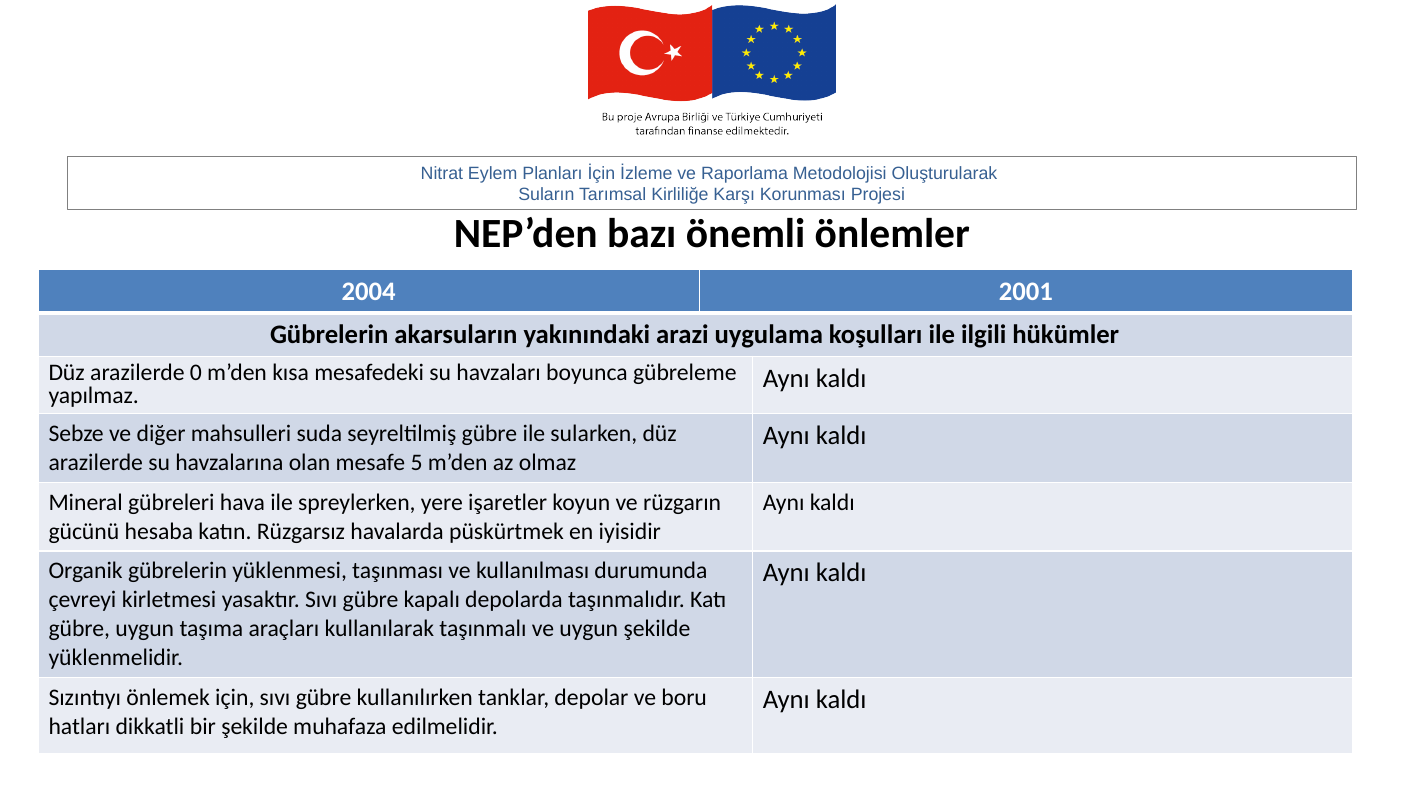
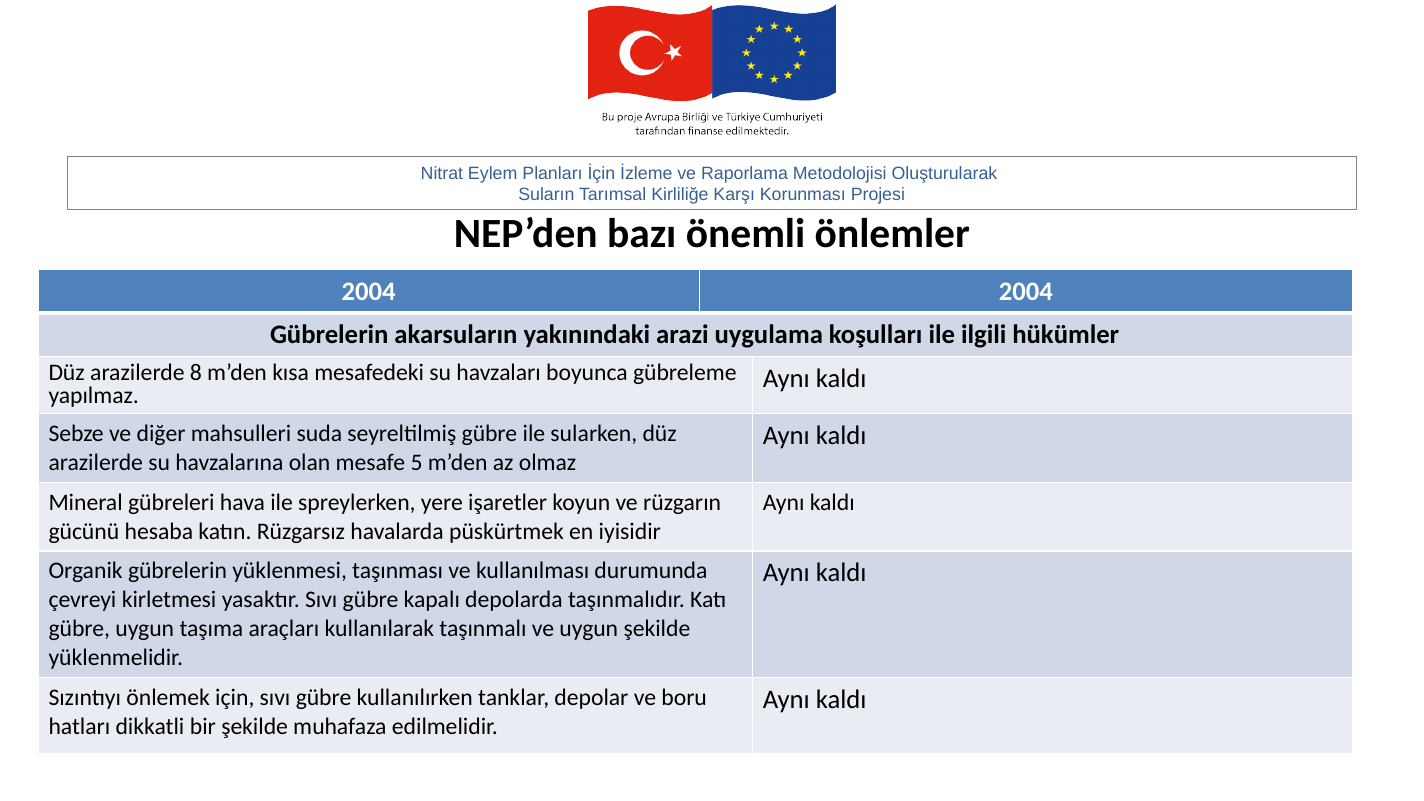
2004 2001: 2001 -> 2004 (1026, 292)
0: 0 -> 8 (196, 372)
